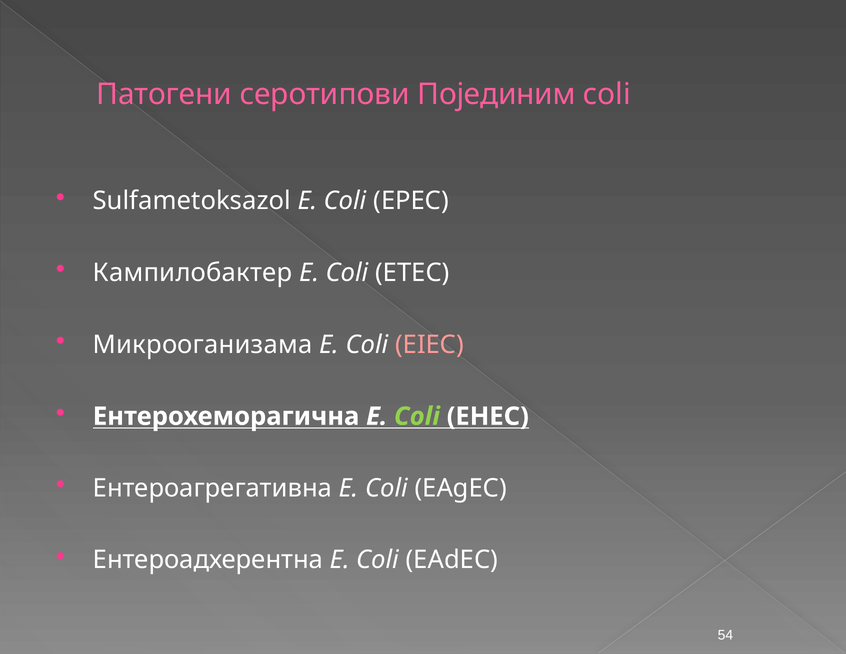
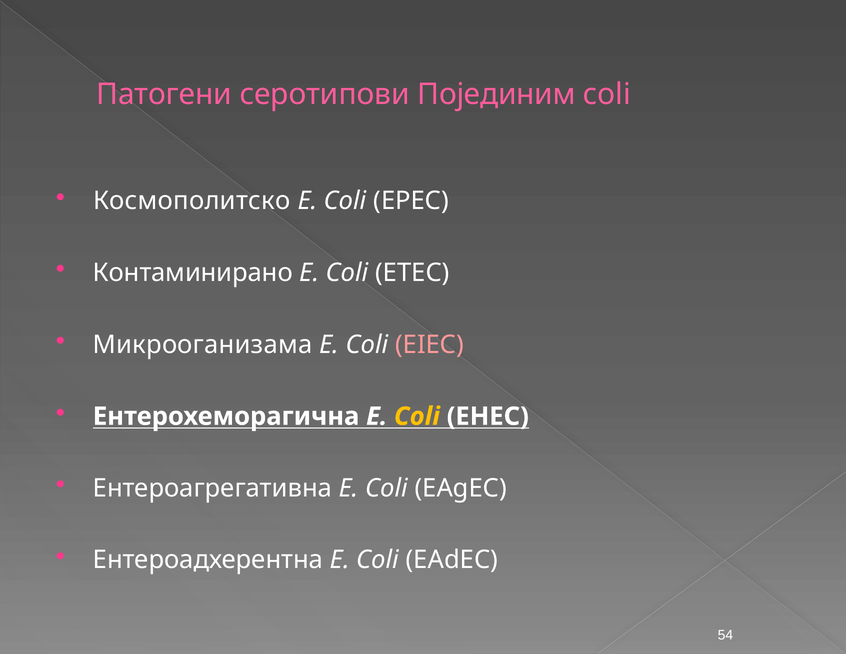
Sulfametoksazol: Sulfametoksazol -> Космополитско (192, 201)
Кампилобактер: Кампилобактер -> Контаминирано (193, 273)
Coli colour: light green -> yellow (417, 416)
